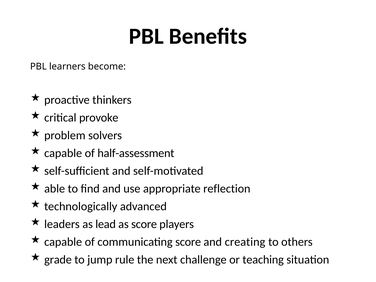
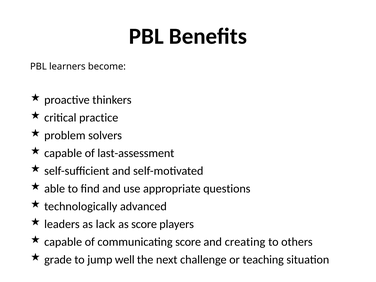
provoke: provoke -> practice (99, 118)
half-assessment: half-assessment -> last-assessment (136, 153)
reflection: reflection -> questions (227, 189)
lead: lead -> lack (105, 224)
rule: rule -> well (125, 260)
